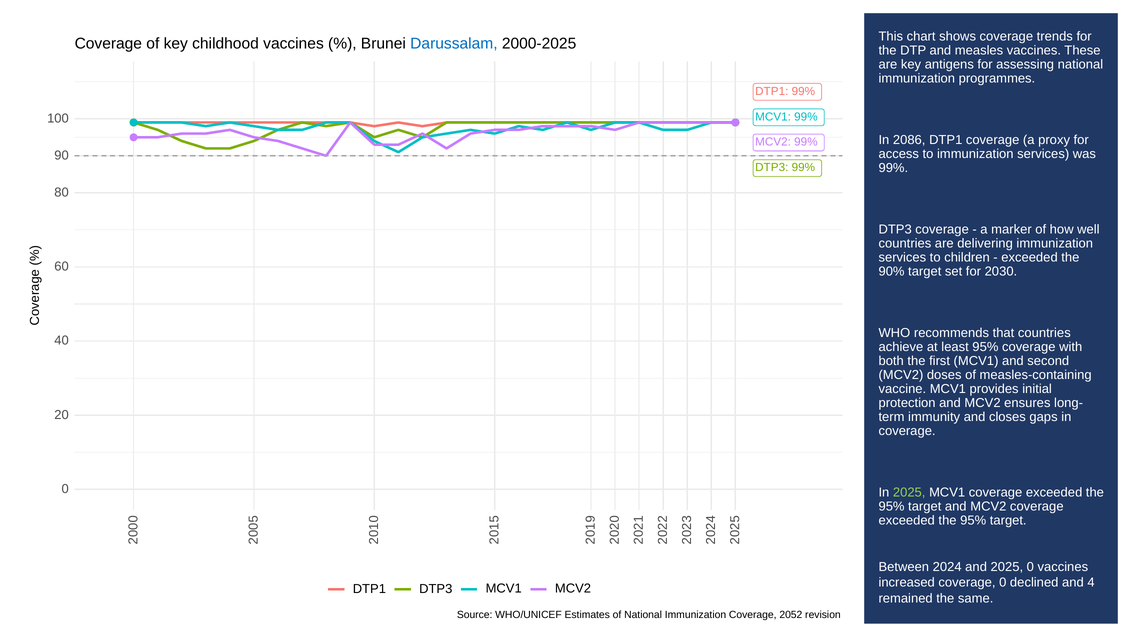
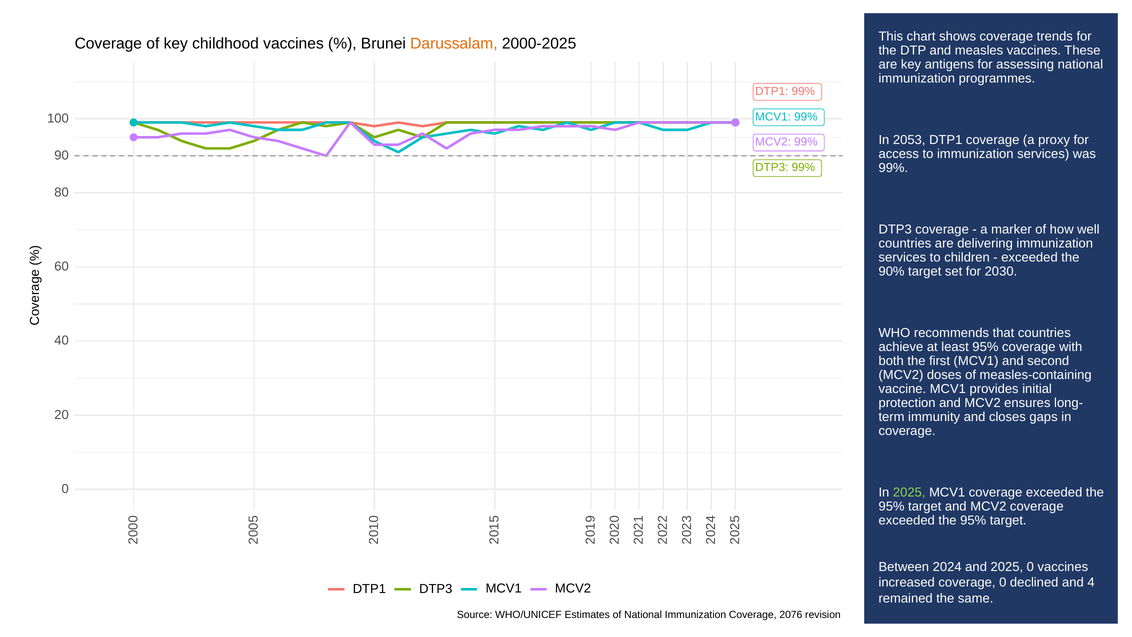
Darussalam colour: blue -> orange (454, 44)
2086: 2086 -> 2053 (909, 140)
2052: 2052 -> 2076 (791, 614)
